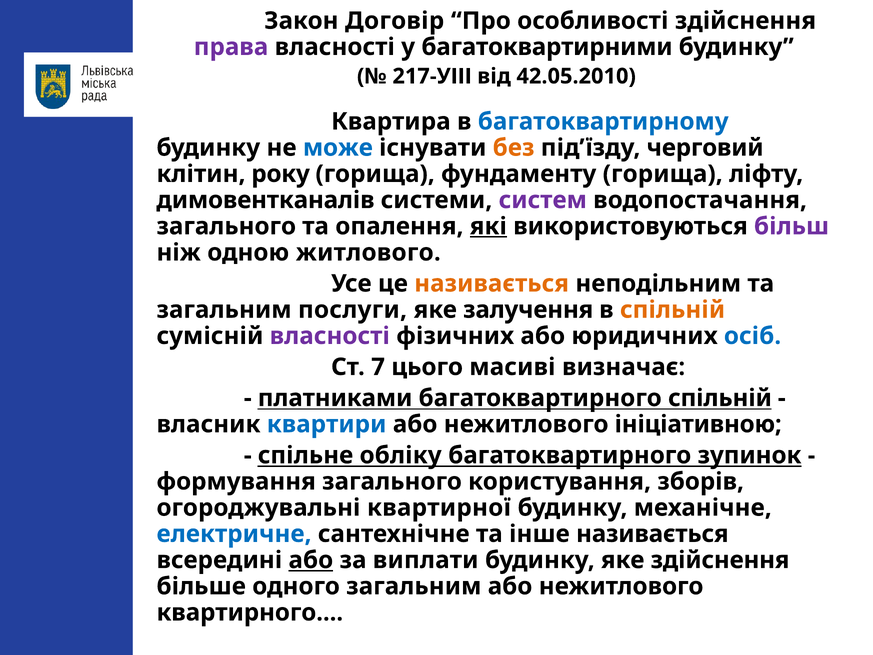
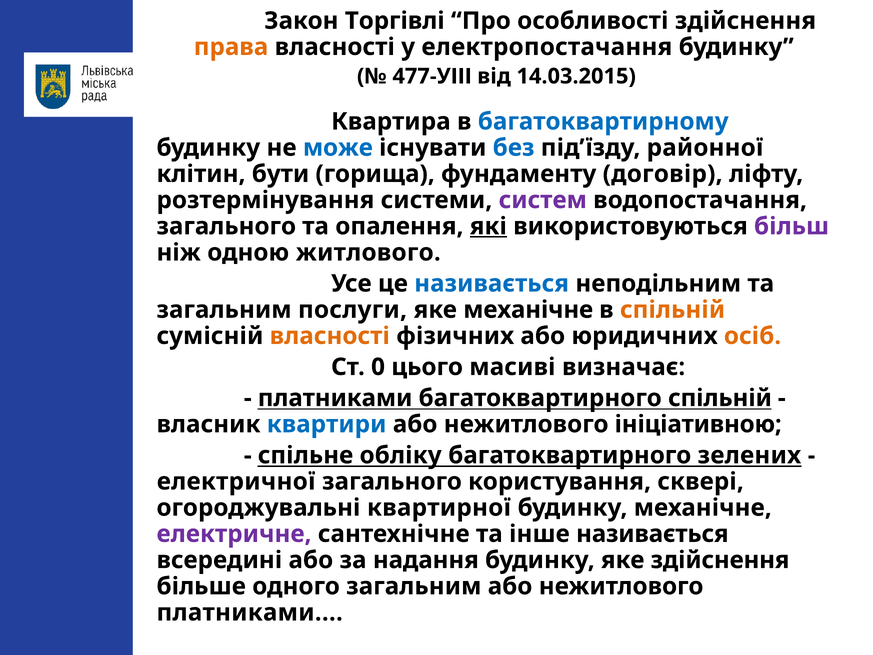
Договір: Договір -> Торгівлі (395, 21)
права colour: purple -> orange (231, 47)
багатоквартирними: багатоквартирними -> електропостачання (547, 47)
217-УІІІ: 217-УІІІ -> 477-УІІІ (432, 76)
42.05.2010: 42.05.2010 -> 14.03.2015 (576, 76)
без colour: orange -> blue (514, 148)
черговий: черговий -> районної (705, 148)
року: року -> бути (280, 174)
фундаменту горища: горища -> договір (663, 174)
димовентканалів: димовентканалів -> розтермінування (265, 200)
називається colour: orange -> blue (492, 283)
яке залучення: залучення -> механічне (528, 310)
власності colour: purple -> orange (330, 336)
осіб colour: blue -> orange (753, 336)
7: 7 -> 0 (378, 367)
зупинок: зупинок -> зелених (749, 455)
формування: формування -> електричної (236, 481)
зборів: зборів -> сквері (701, 481)
електричне colour: blue -> purple (234, 534)
або underline: present -> none (311, 560)
виплати: виплати -> надання (426, 560)
квартирного: квартирного -> платниками (250, 612)
